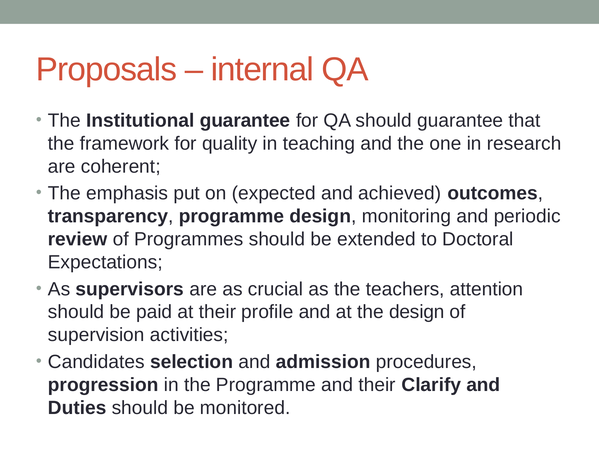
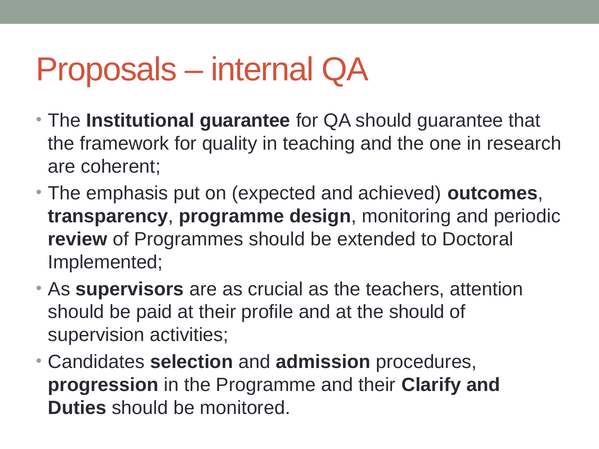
Expectations: Expectations -> Implemented (105, 262)
the design: design -> should (417, 312)
